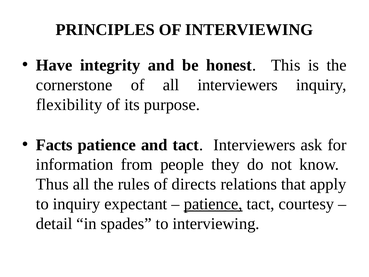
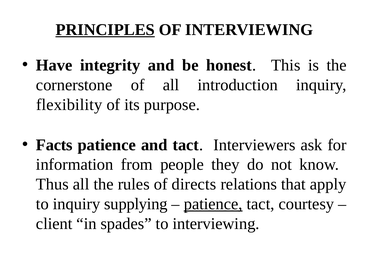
PRINCIPLES underline: none -> present (105, 30)
all interviewers: interviewers -> introduction (238, 85)
expectant: expectant -> supplying (136, 204)
detail: detail -> client (54, 224)
